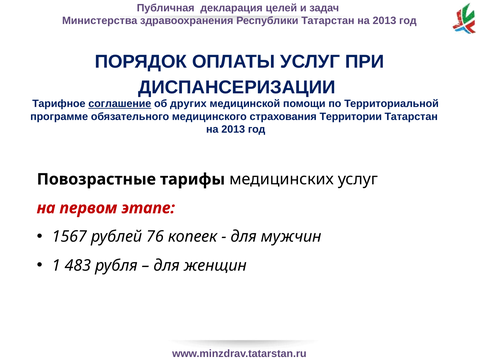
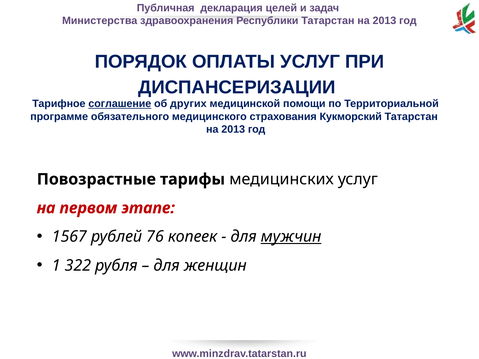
Территории: Территории -> Кукморский (351, 117)
мужчин underline: none -> present (291, 237)
483: 483 -> 322 (78, 266)
